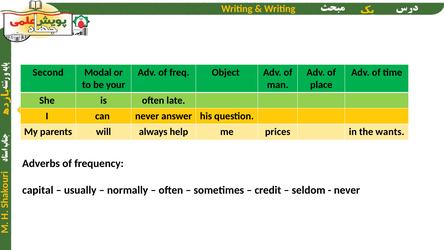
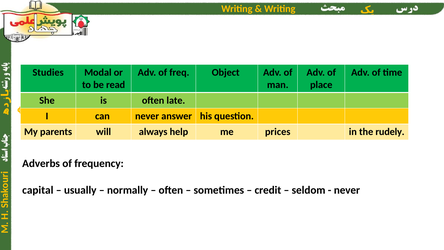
Second: Second -> Studies (48, 72)
your: your -> read (116, 85)
wants: wants -> rudely (390, 132)
